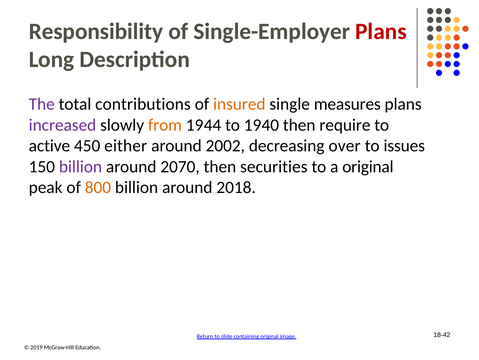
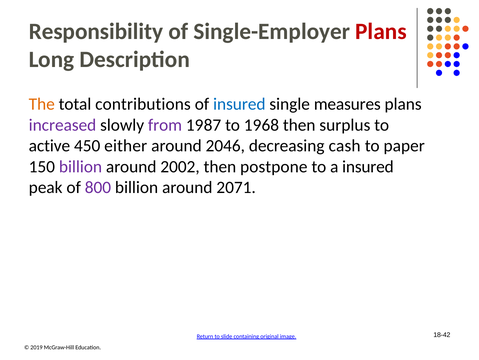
The colour: purple -> orange (42, 104)
insured colour: orange -> blue (239, 104)
from colour: orange -> purple (165, 125)
44: 44 -> 87 (212, 125)
40: 40 -> 68 (270, 125)
require: require -> surplus (345, 125)
2002: 2002 -> 2046 (225, 146)
over: over -> cash (345, 146)
issues: issues -> paper (404, 146)
2070: 2070 -> 2002 (180, 166)
securities: securities -> postpone (274, 166)
a original: original -> insured (368, 166)
800 colour: orange -> purple (98, 187)
2018: 2018 -> 2071 (236, 187)
